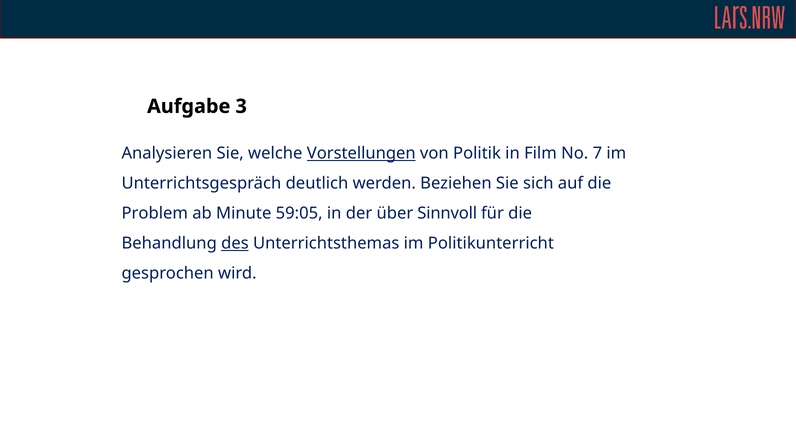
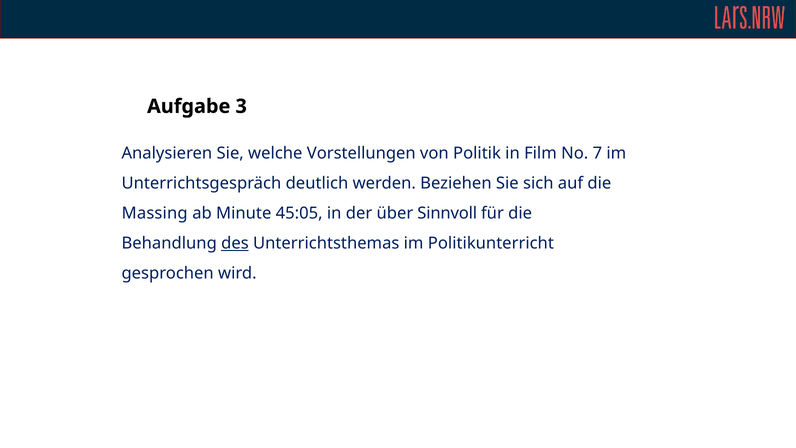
Vorstellungen underline: present -> none (361, 153)
Problem: Problem -> Massing (155, 213)
59:05: 59:05 -> 45:05 (299, 213)
